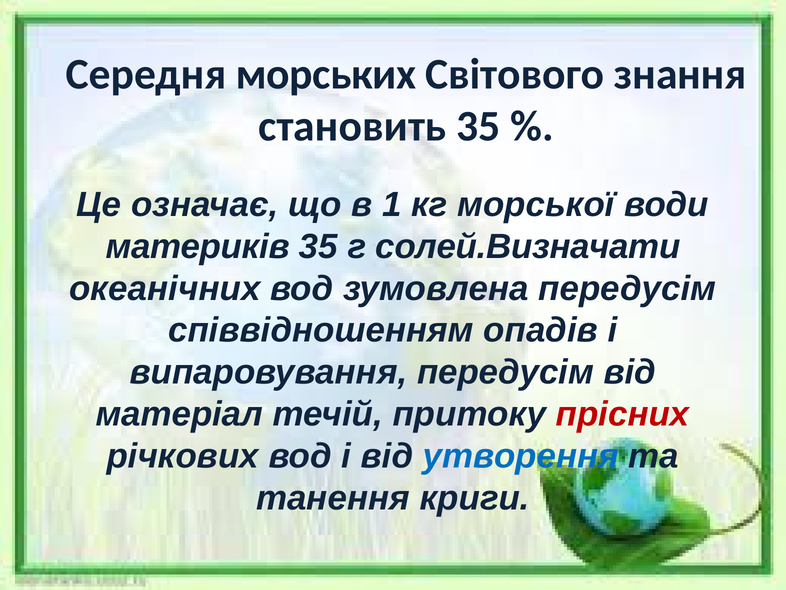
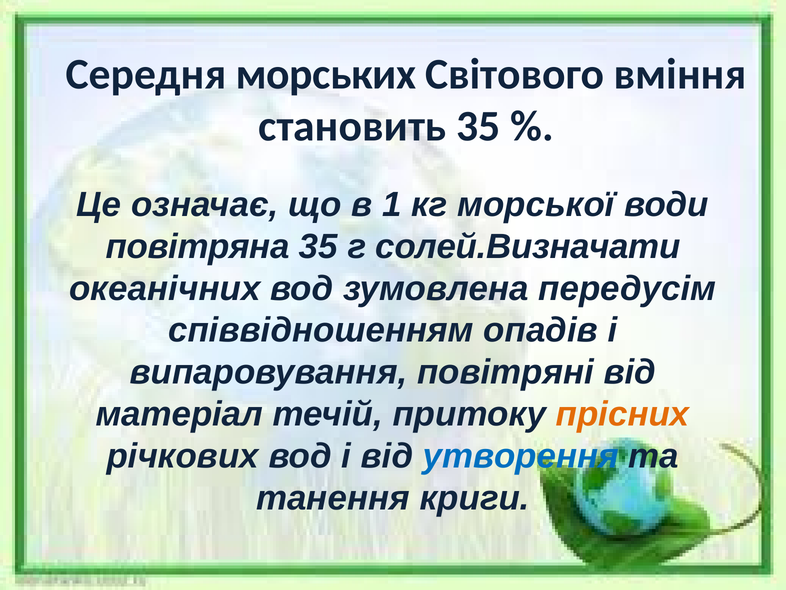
знання: знання -> вміння (680, 74)
материків: материків -> повітряна (198, 246)
випаровування передусім: передусім -> повітряні (505, 372)
прісних colour: red -> orange (623, 414)
